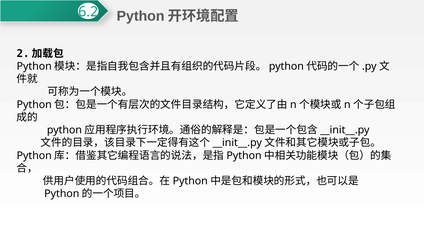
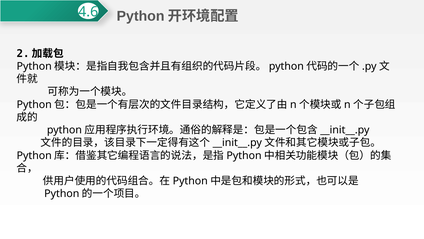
6.2: 6.2 -> 4.6 (88, 12)
